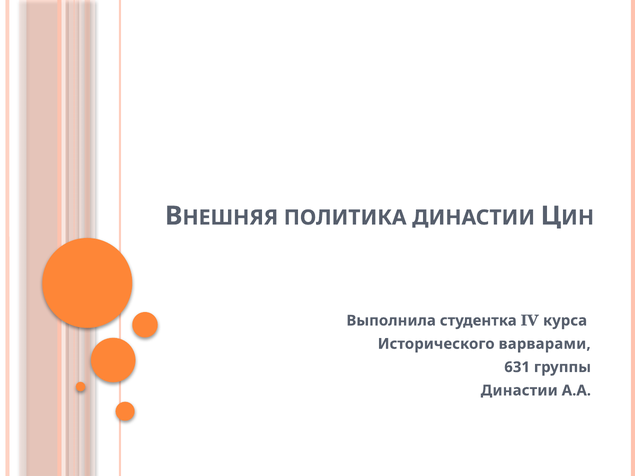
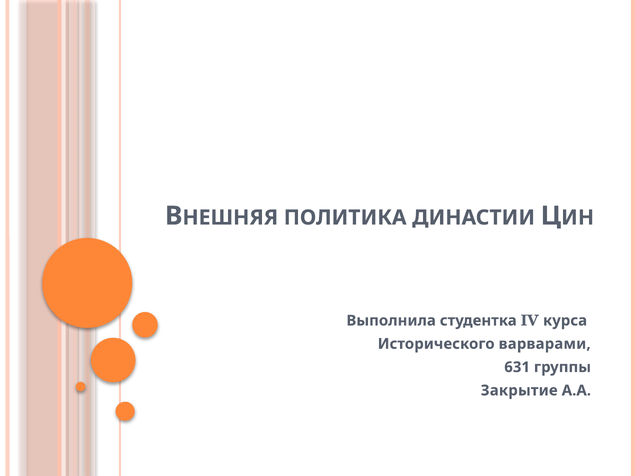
Династии: Династии -> Закрытие (519, 391)
